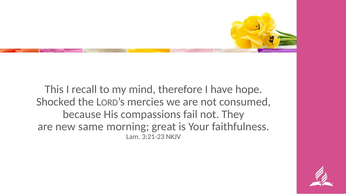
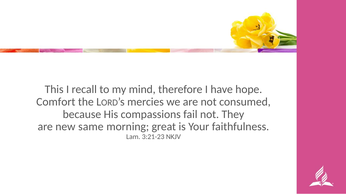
Shocked: Shocked -> Comfort (56, 102)
